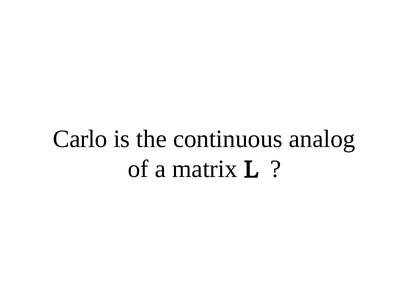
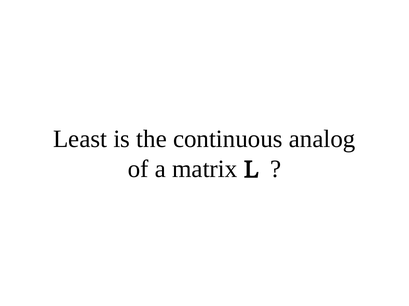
Carlo: Carlo -> Least (80, 139)
